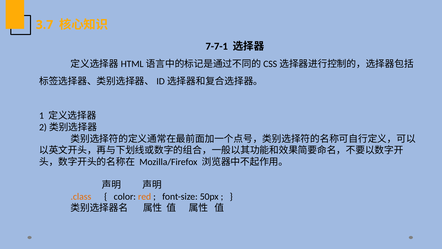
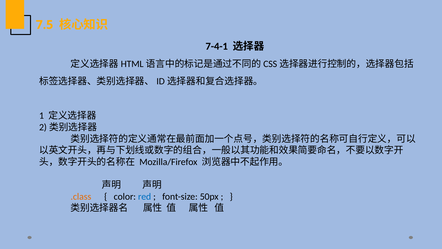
3.7: 3.7 -> 7.5 (44, 25)
7-7-1: 7-7-1 -> 7-4-1 (217, 46)
red colour: orange -> blue (145, 196)
